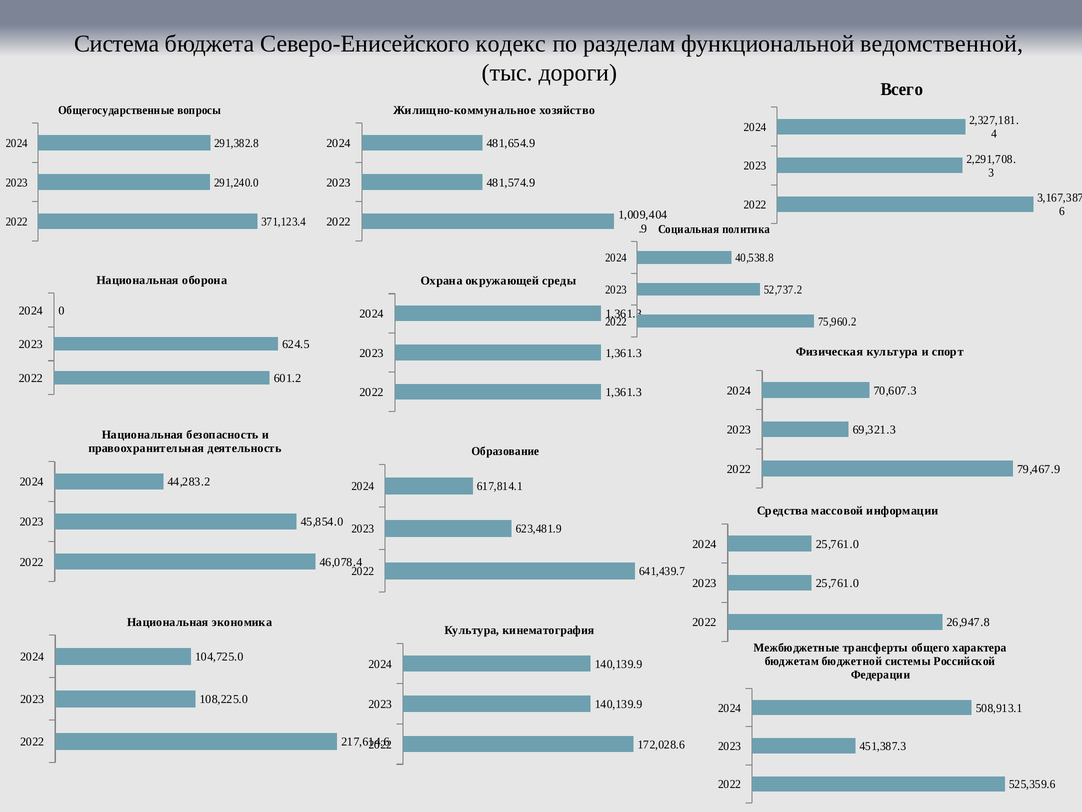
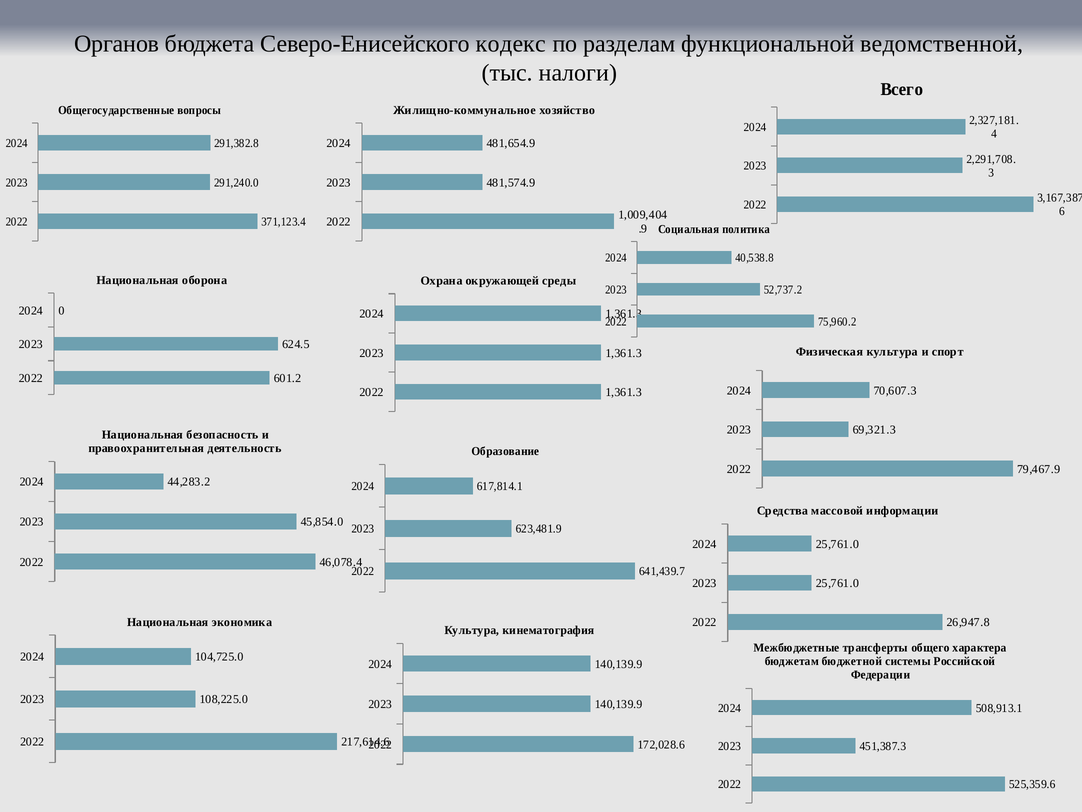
Система: Система -> Органов (117, 44)
дороги: дороги -> налоги (578, 73)
